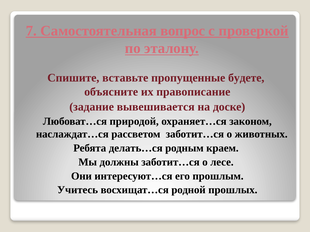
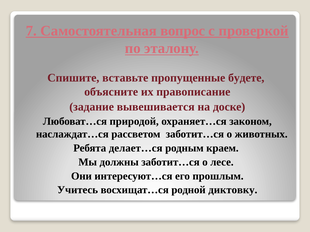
делать…ся: делать…ся -> делает…ся (136, 148)
прошлых: прошлых -> диктовку (233, 190)
